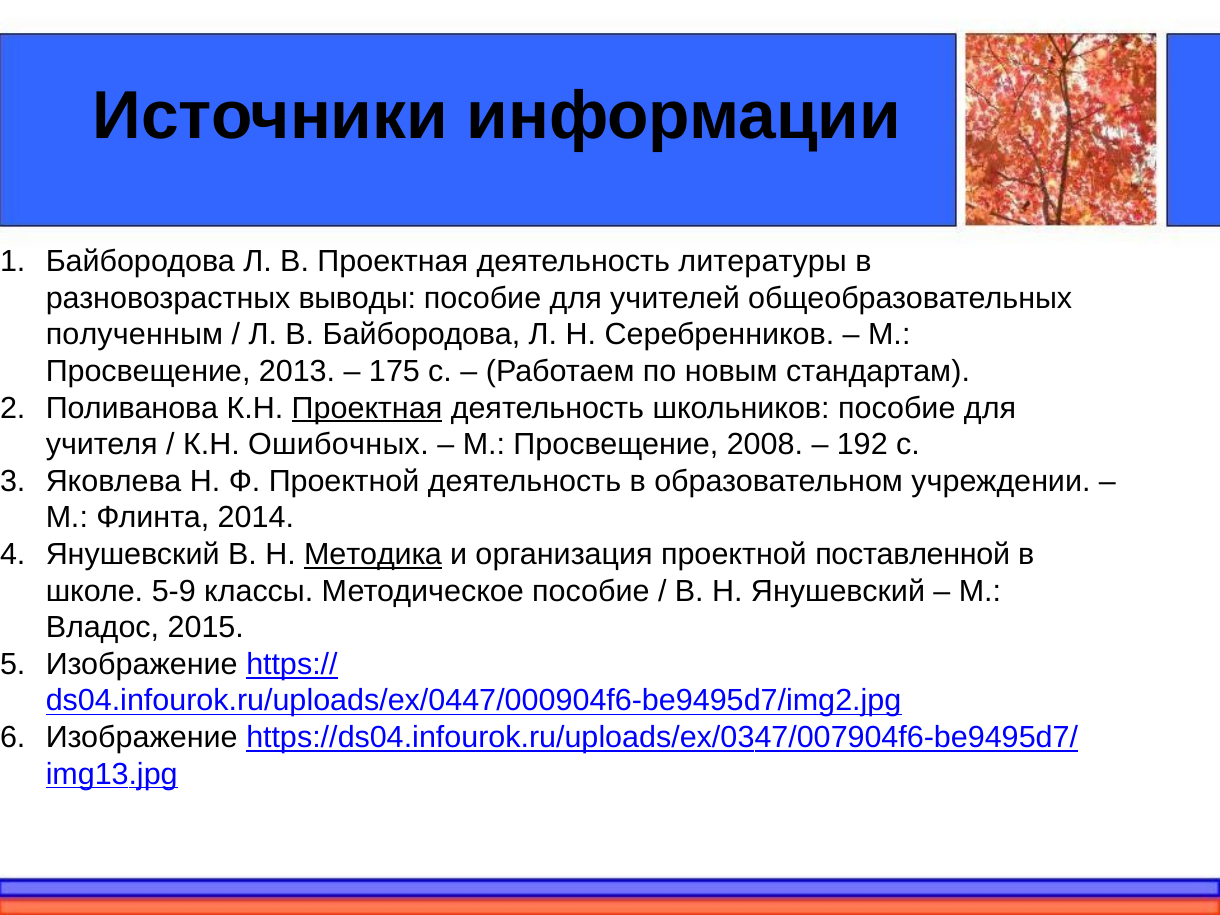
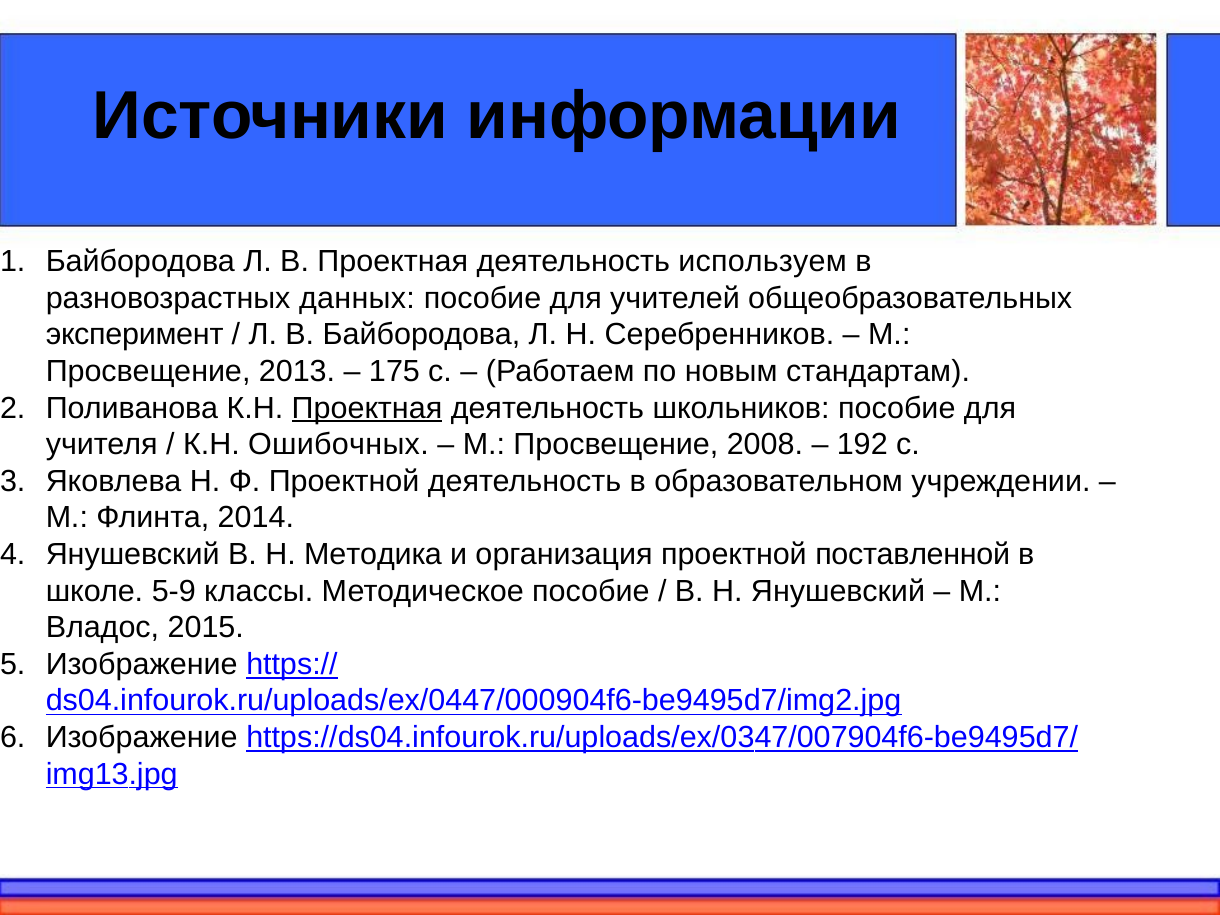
литературы: литературы -> используем (763, 262)
выводы: выводы -> данных (357, 298)
полученным: полученным -> эксперимент (135, 335)
Методика underline: present -> none (373, 554)
